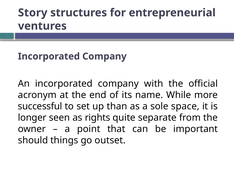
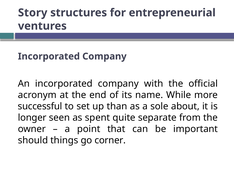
space: space -> about (185, 106)
rights: rights -> spent (97, 117)
outset: outset -> corner (110, 140)
